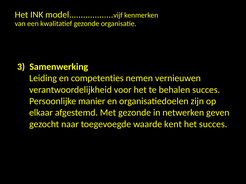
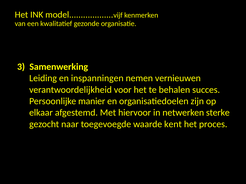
competenties: competenties -> inspanningen (97, 78)
Met gezonde: gezonde -> hiervoor (135, 113)
geven: geven -> sterke (218, 113)
het succes: succes -> proces (213, 124)
